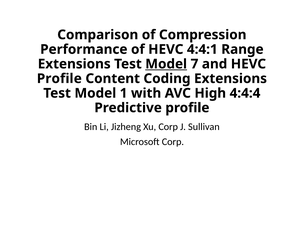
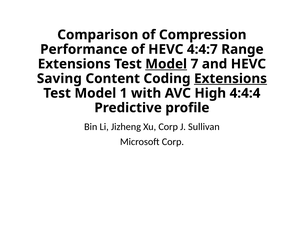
4:4:1: 4:4:1 -> 4:4:7 (202, 49)
Profile: Profile -> Saving (59, 79)
Extensions underline: none -> present (231, 79)
